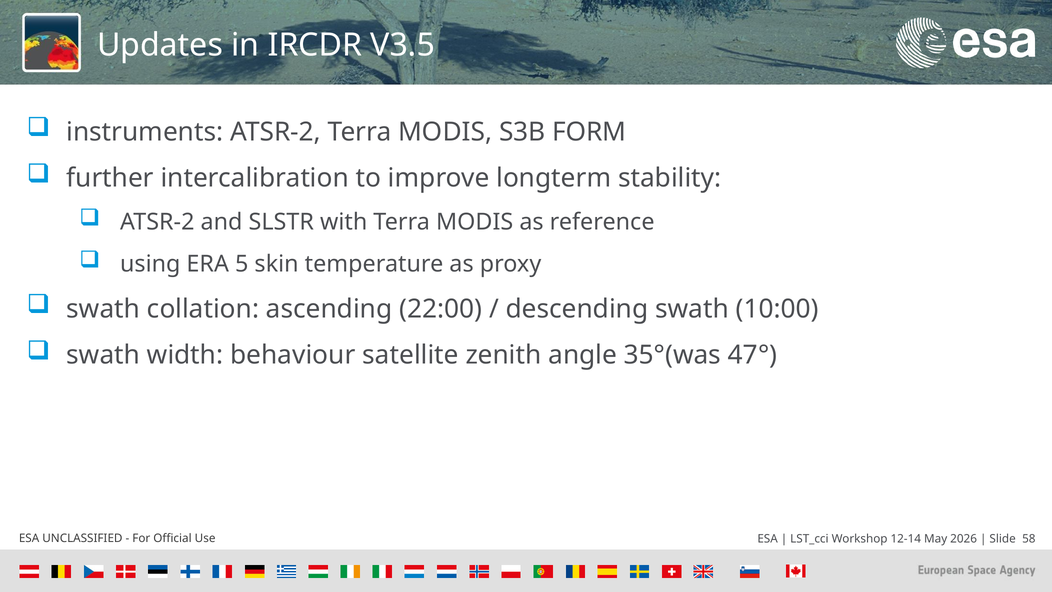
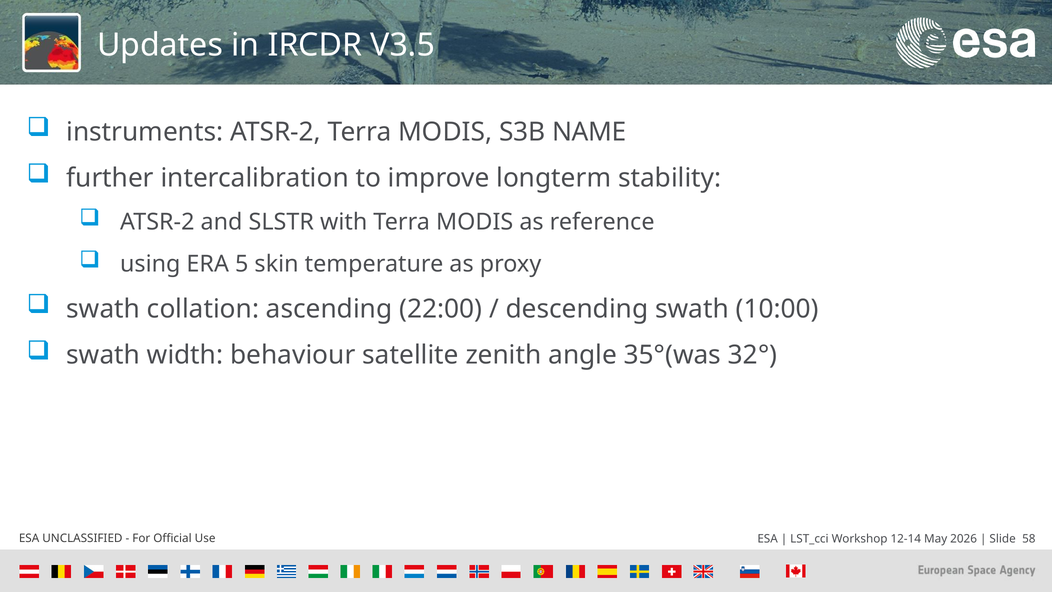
FORM: FORM -> NAME (589, 132)
47°: 47° -> 32° (753, 355)
